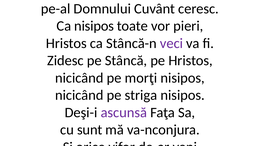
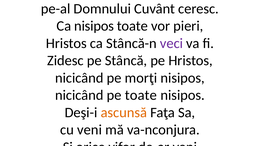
pe striga: striga -> toate (141, 95)
ascunsă colour: purple -> orange (124, 113)
cu sunt: sunt -> veni (90, 130)
